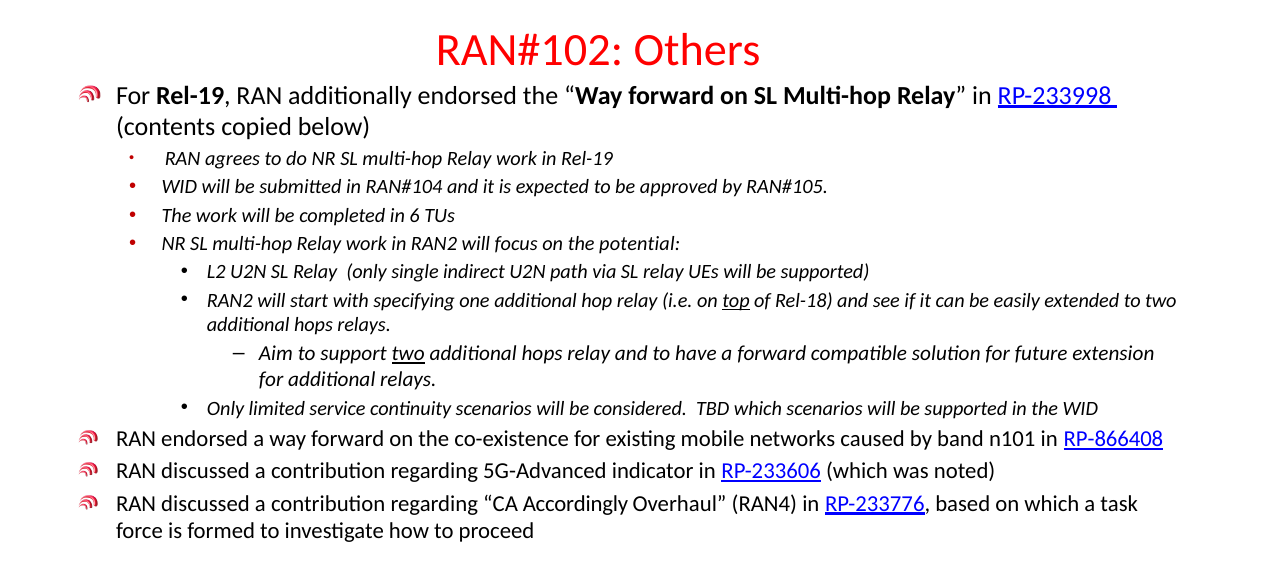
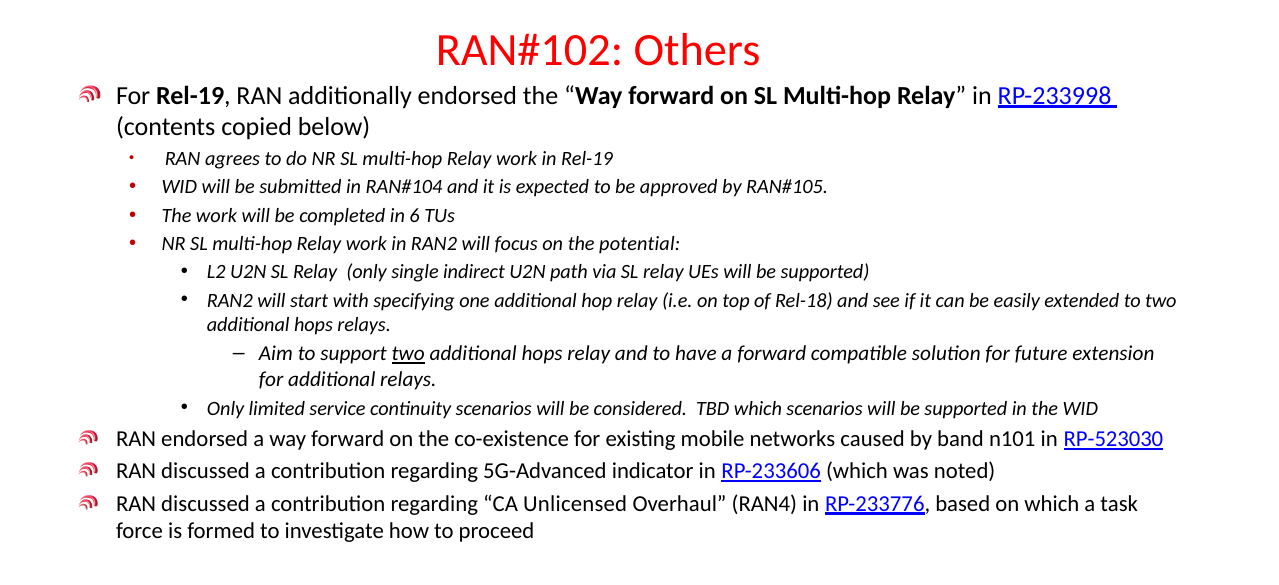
top underline: present -> none (736, 300)
RP-866408: RP-866408 -> RP-523030 (1113, 439)
Accordingly: Accordingly -> Unlicensed (575, 504)
